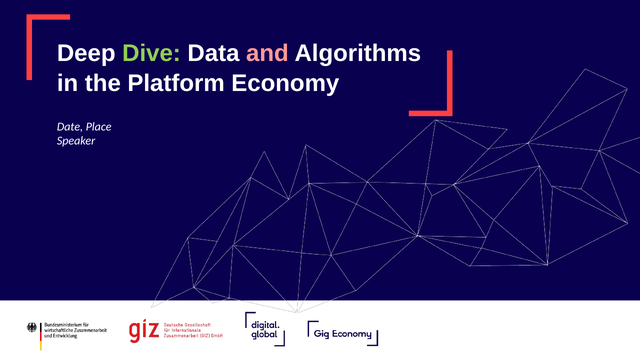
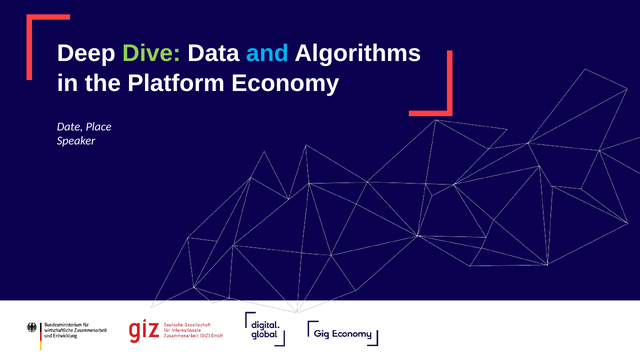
and colour: pink -> light blue (267, 53)
